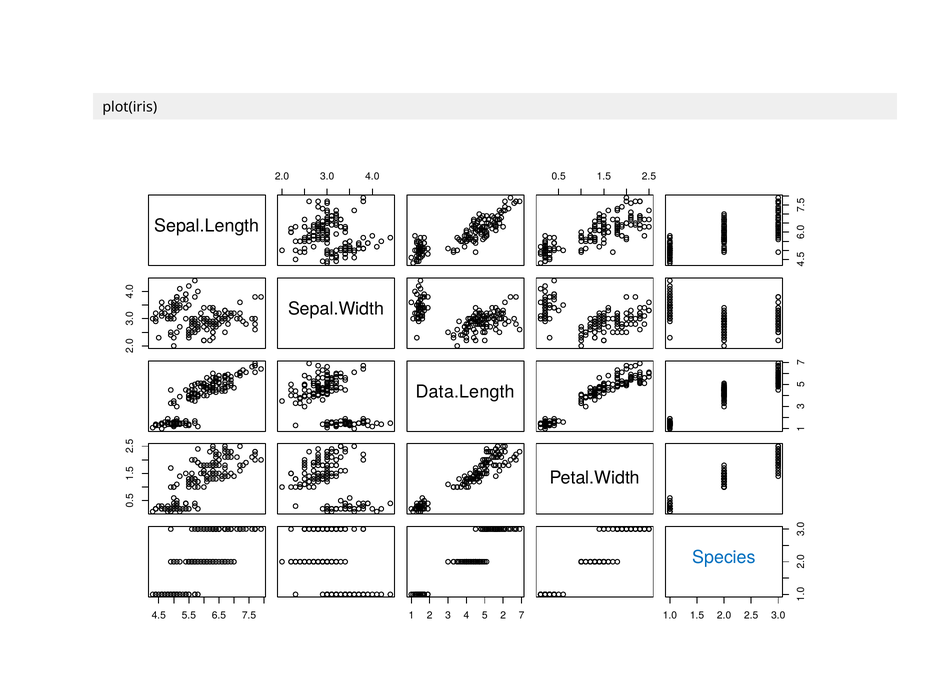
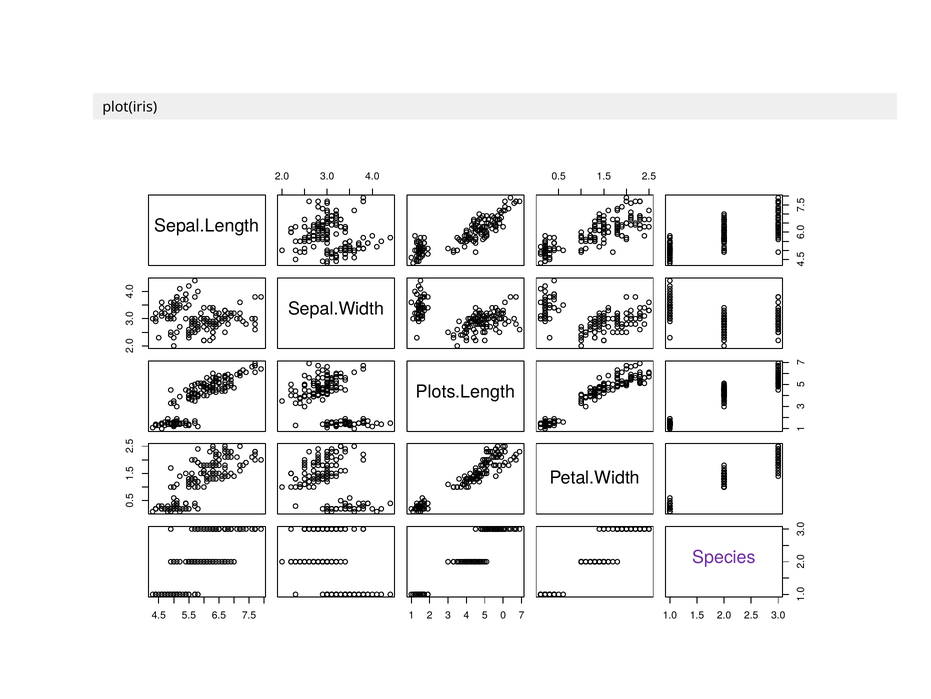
Data.Length: Data.Length -> Plots.Length (465, 391)
Species colour: blue -> purple (724, 557)
4 5 2: 2 -> 0 (503, 615)
